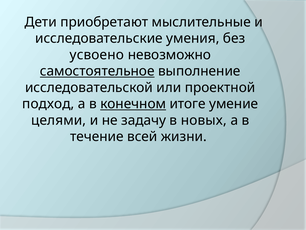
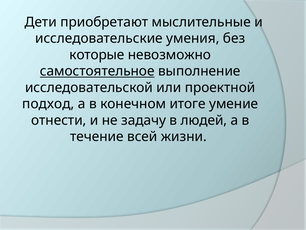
усвоено: усвоено -> которые (97, 55)
конечном underline: present -> none (133, 104)
целями: целями -> отнести (59, 120)
новых: новых -> людей (204, 120)
